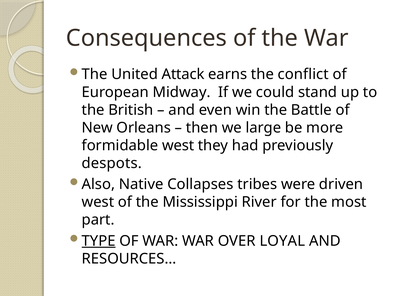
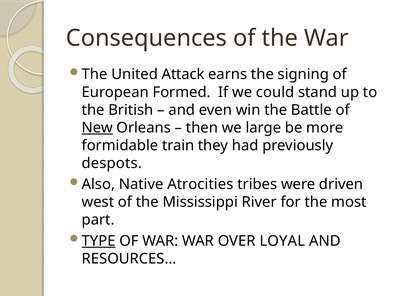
conflict: conflict -> signing (303, 74)
Midway: Midway -> Formed (182, 92)
New underline: none -> present (97, 128)
formidable west: west -> train (178, 146)
Collapses: Collapses -> Atrocities (200, 184)
